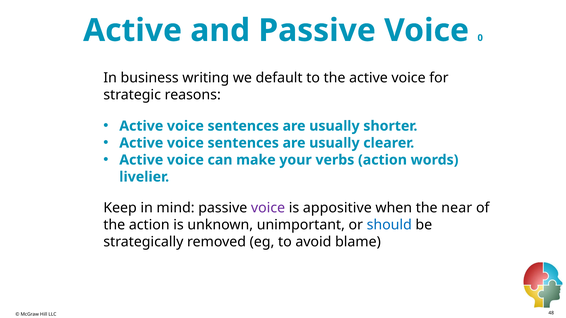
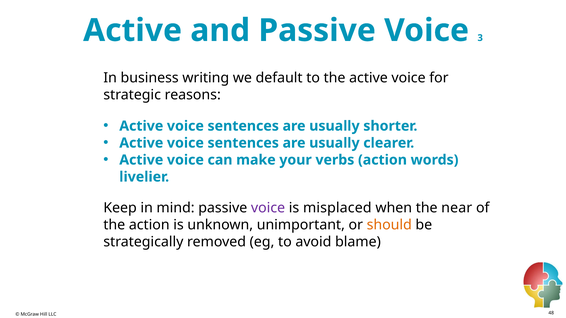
0: 0 -> 3 (480, 38)
appositive: appositive -> misplaced (337, 208)
should colour: blue -> orange (389, 225)
